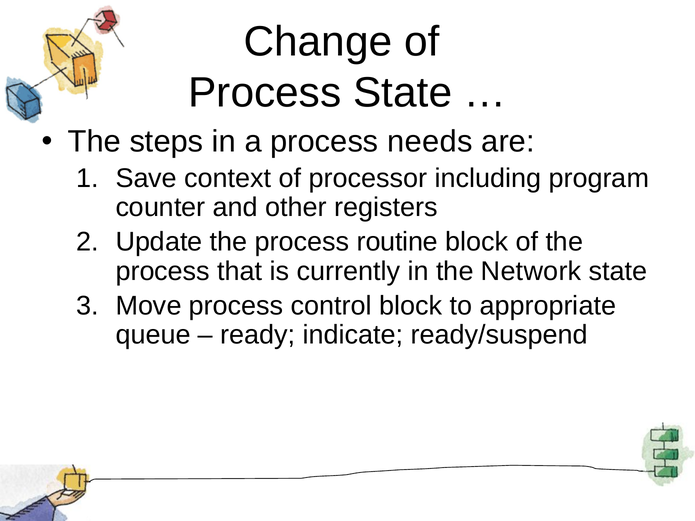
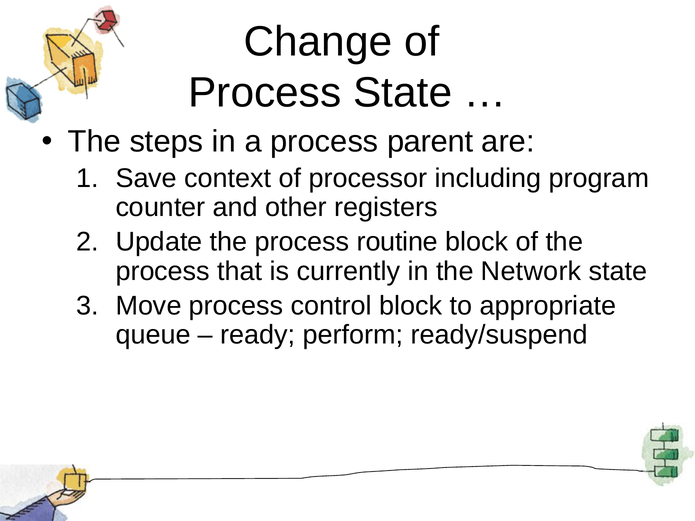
needs: needs -> parent (430, 142)
indicate: indicate -> perform (353, 335)
